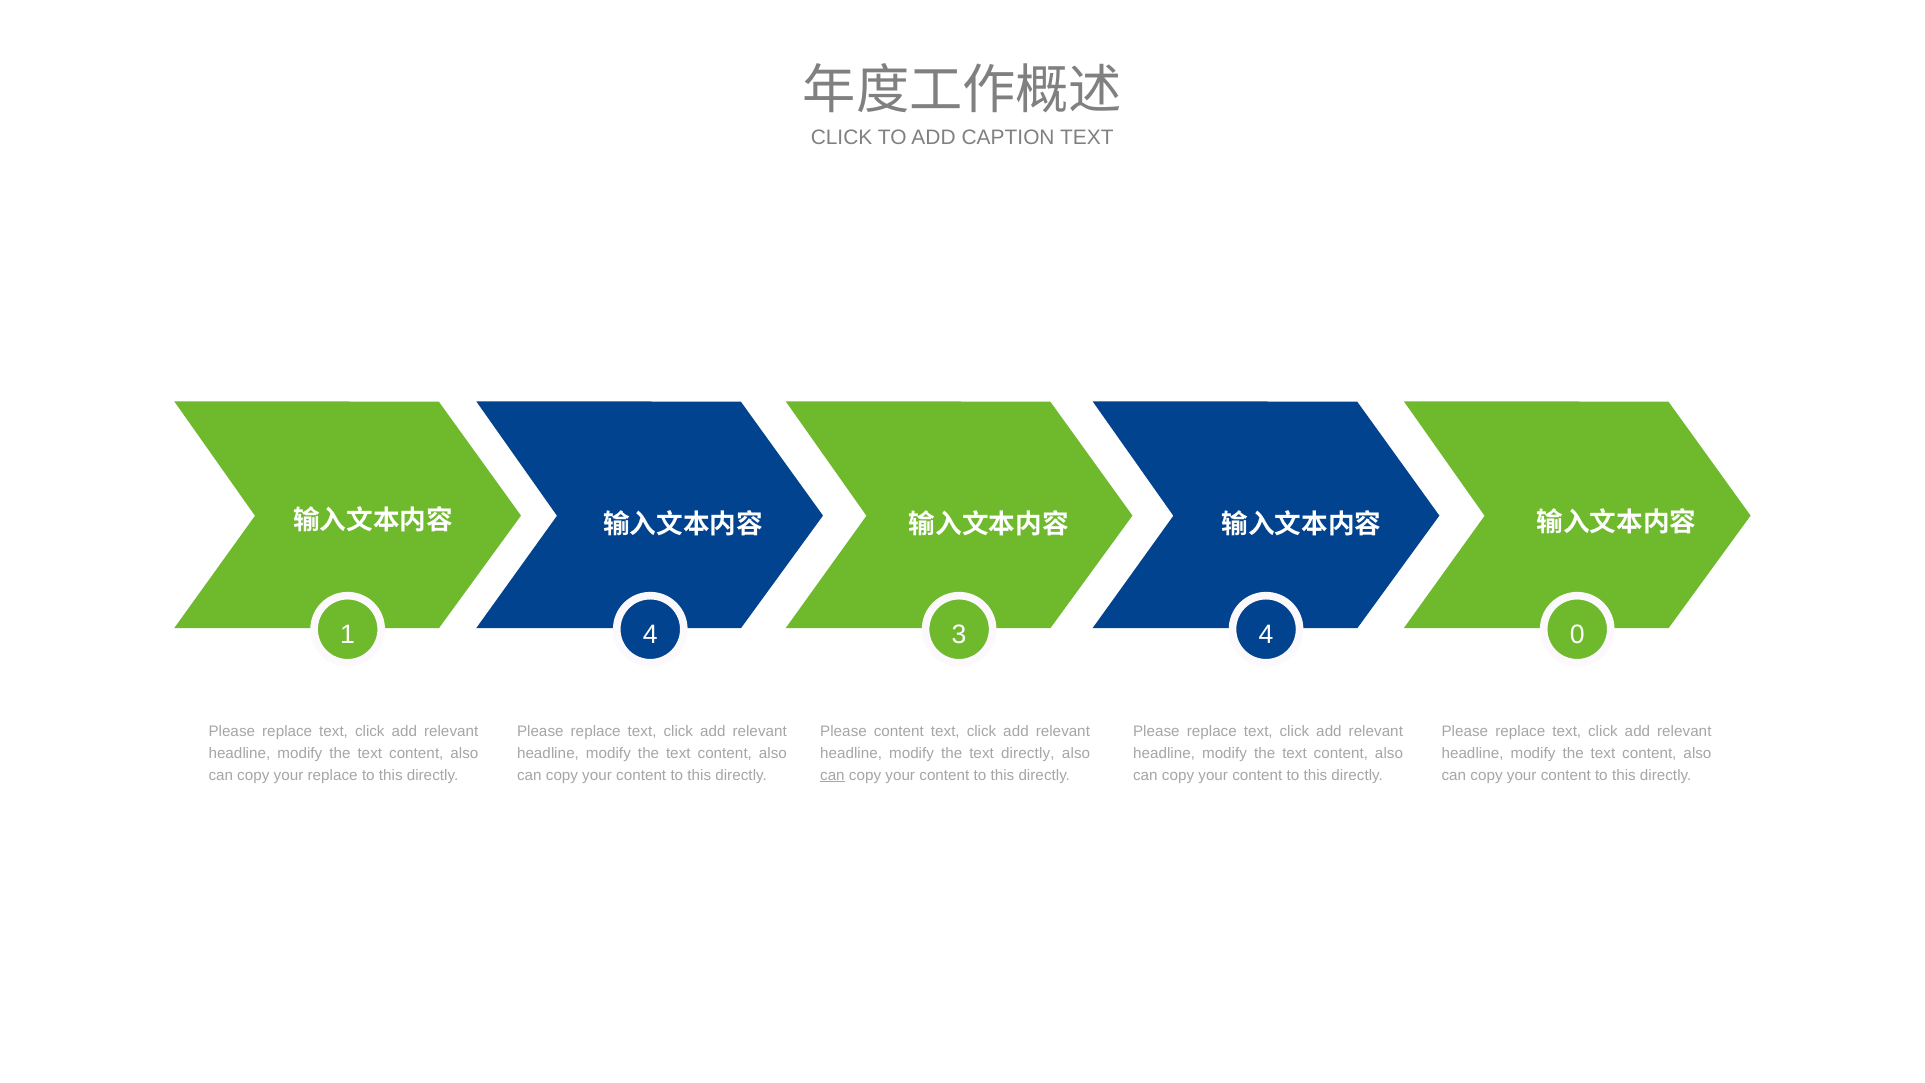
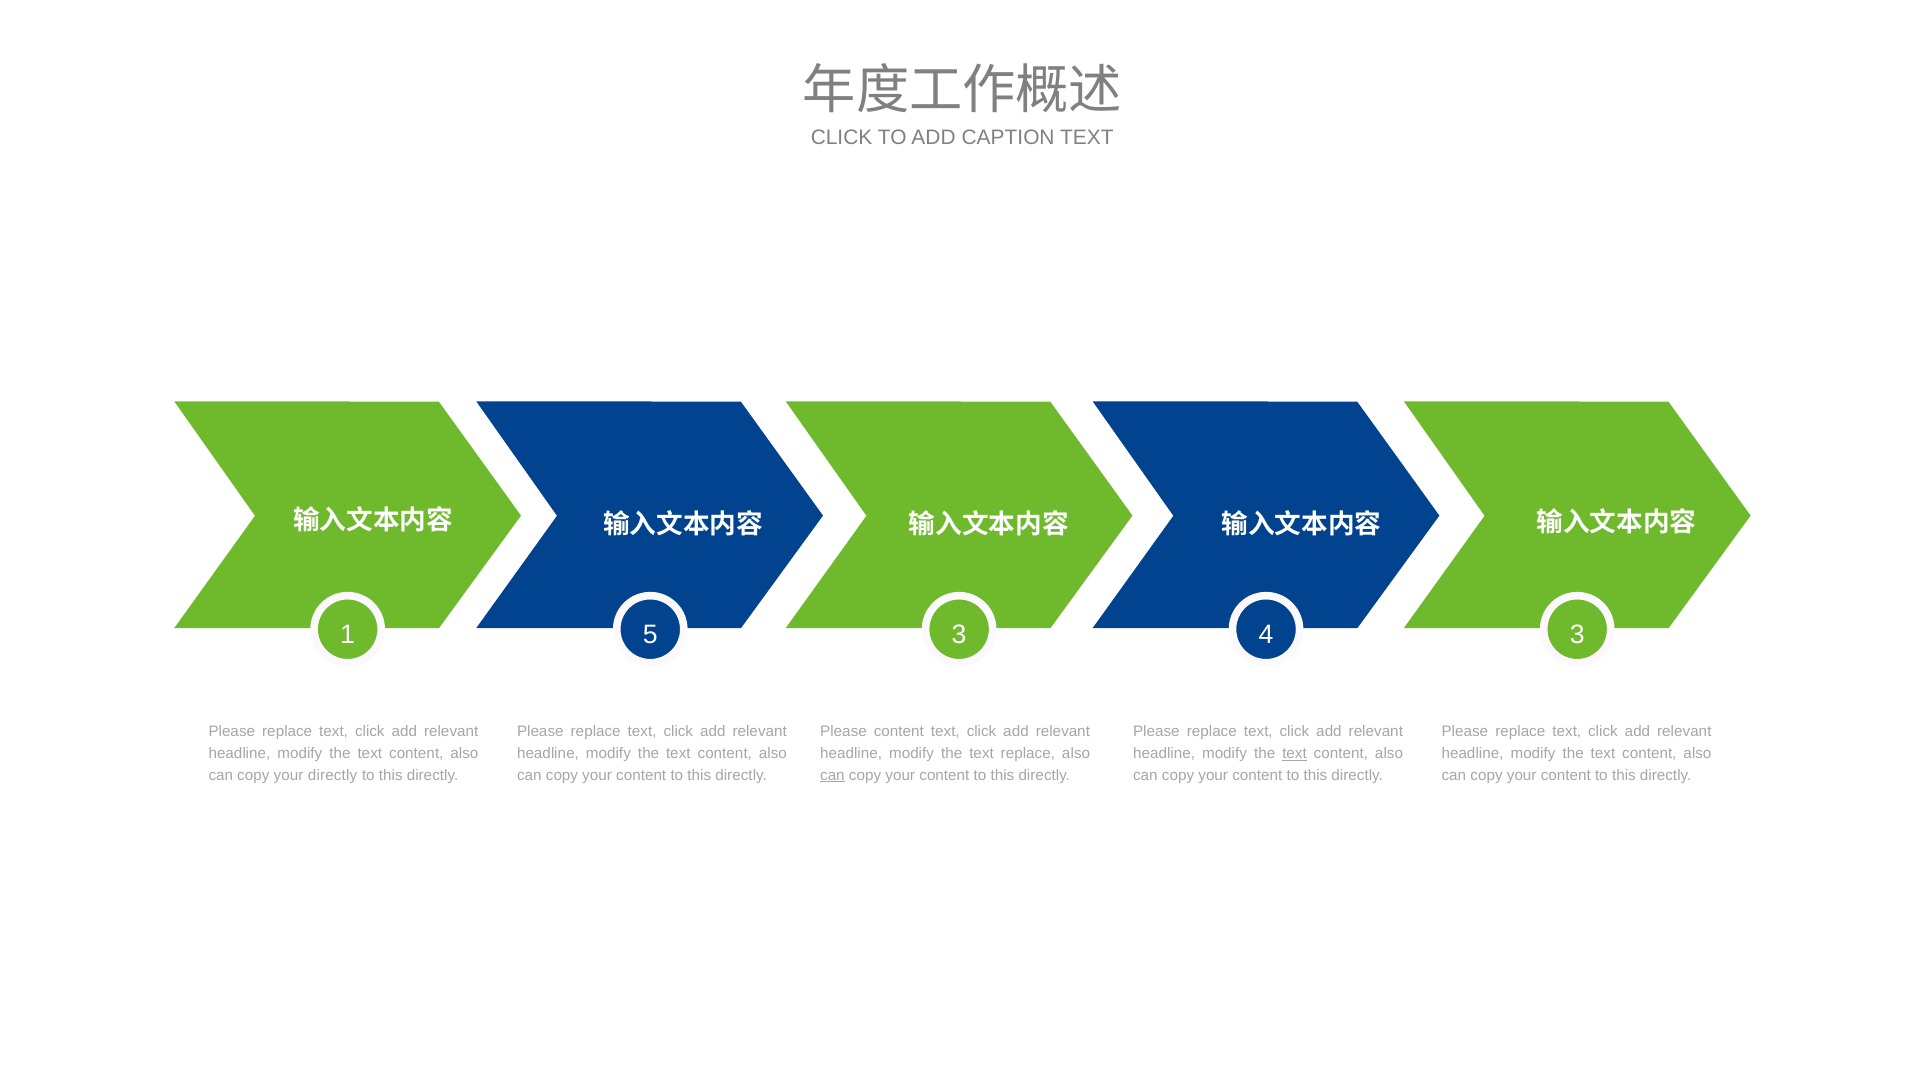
1 4: 4 -> 5 (650, 634)
4 0: 0 -> 3 (1577, 634)
text directly: directly -> replace (1028, 753)
text underline: none -> present (1294, 753)
your replace: replace -> directly (333, 775)
